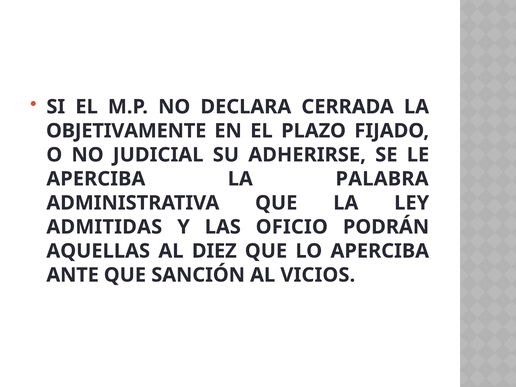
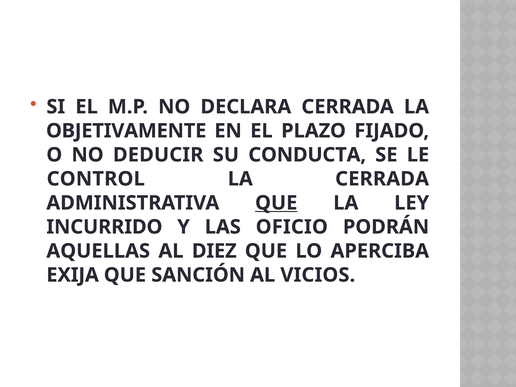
JUDICIAL: JUDICIAL -> DEDUCIR (158, 155)
ADHERIRSE: ADHERIRSE -> CONDUCTA (307, 155)
APERCIBA: APERCIBA -> CONTROL (96, 179)
LA PALABRA: PALABRA -> CERRADA (382, 179)
QUE underline: none -> present (276, 203)
ADMITIDAS: ADMITIDAS -> INCURRIDO (104, 227)
ANTE: ANTE -> EXIJA (73, 275)
